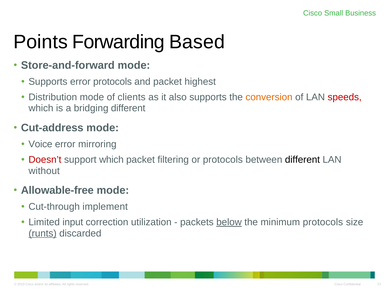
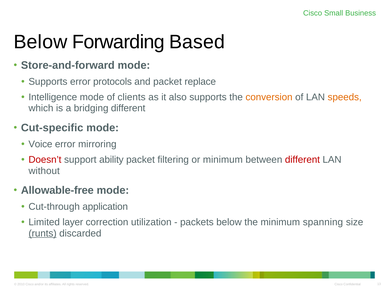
Points: Points -> Below (40, 42)
highest: highest -> replace (200, 81)
Distribution: Distribution -> Intelligence (53, 97)
speeds colour: red -> orange (345, 97)
Cut-address: Cut-address -> Cut-specific (52, 128)
support which: which -> ability (111, 160)
or protocols: protocols -> minimum (223, 160)
different colour: black -> red (302, 160)
implement: implement -> application (105, 206)
input: input -> layer (73, 222)
below underline: present -> none (229, 222)
minimum protocols: protocols -> spanning (323, 222)
